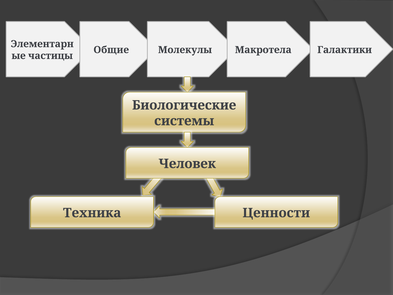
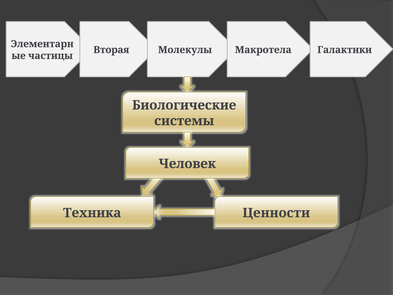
Общие: Общие -> Вторая (111, 50)
